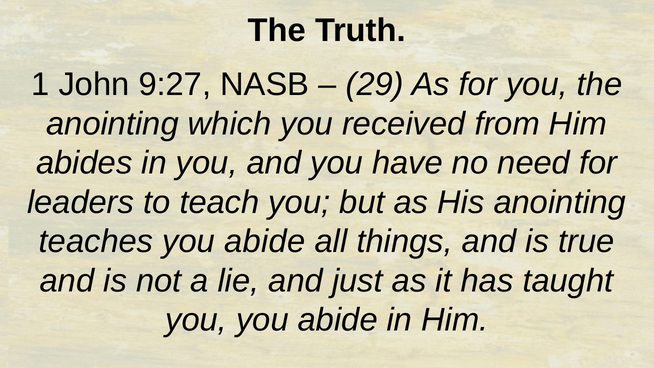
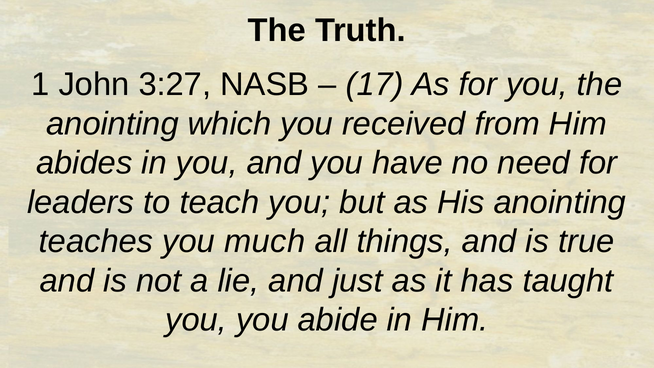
9:27: 9:27 -> 3:27 (175, 85)
29: 29 -> 17 (375, 85)
teaches you abide: abide -> much (265, 242)
